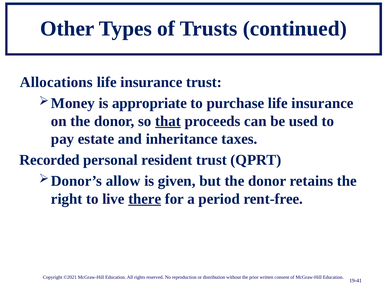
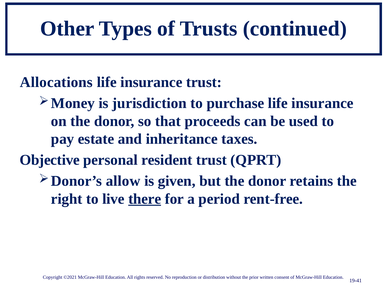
appropriate: appropriate -> jurisdiction (149, 103)
that underline: present -> none (168, 121)
Recorded: Recorded -> Objective (50, 160)
